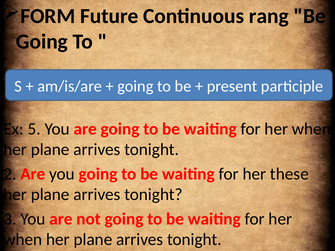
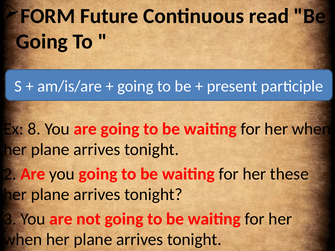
rang: rang -> read (269, 16)
5: 5 -> 8 (34, 129)
